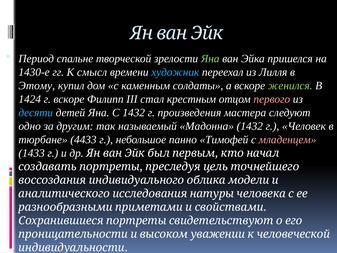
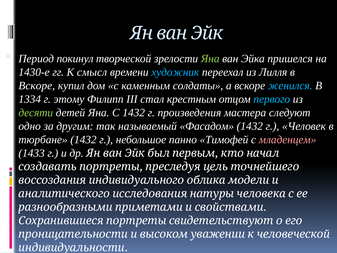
спальне: спальне -> покинул (75, 59)
Этому: Этому -> Вскоре (37, 86)
женился colour: light green -> light blue (290, 86)
1424: 1424 -> 1334 (30, 99)
г вскоре: вскоре -> этому (69, 99)
первого colour: pink -> light blue (272, 99)
десяти colour: light blue -> light green (36, 113)
Мадонна: Мадонна -> Фасадом (207, 126)
тюрбане 4433: 4433 -> 1432 (83, 139)
